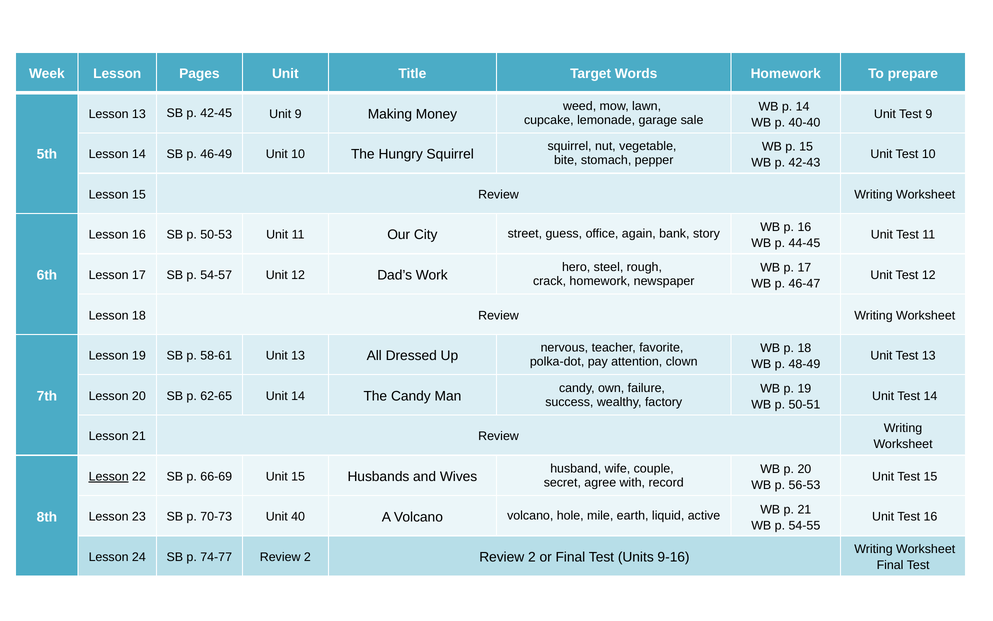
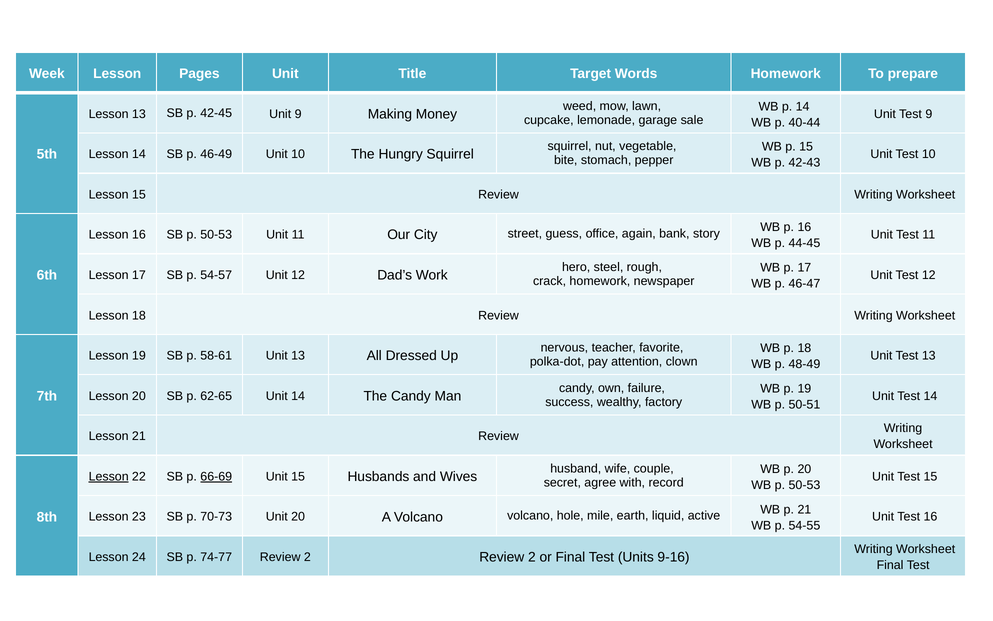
40-40: 40-40 -> 40-44 (804, 122)
66-69 underline: none -> present (216, 476)
WB p 56-53: 56-53 -> 50-53 (804, 485)
Unit 40: 40 -> 20 (298, 517)
